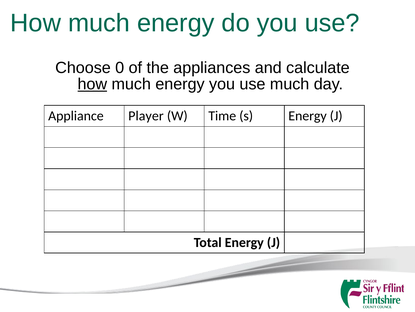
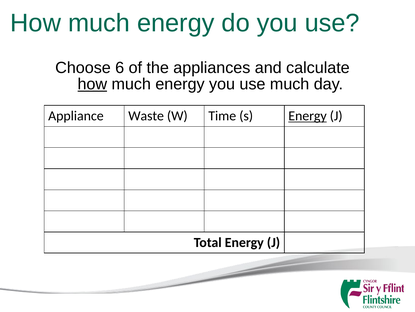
0: 0 -> 6 (120, 68)
Player: Player -> Waste (146, 116)
Energy underline: none -> present (308, 116)
